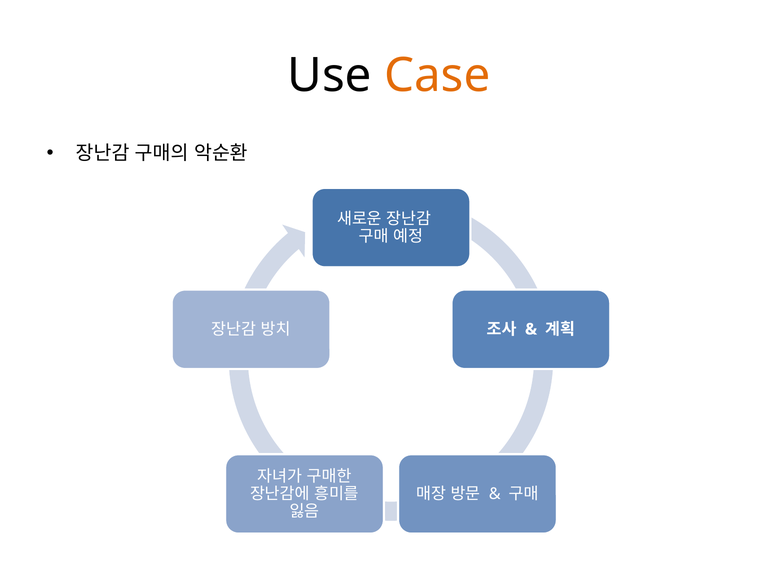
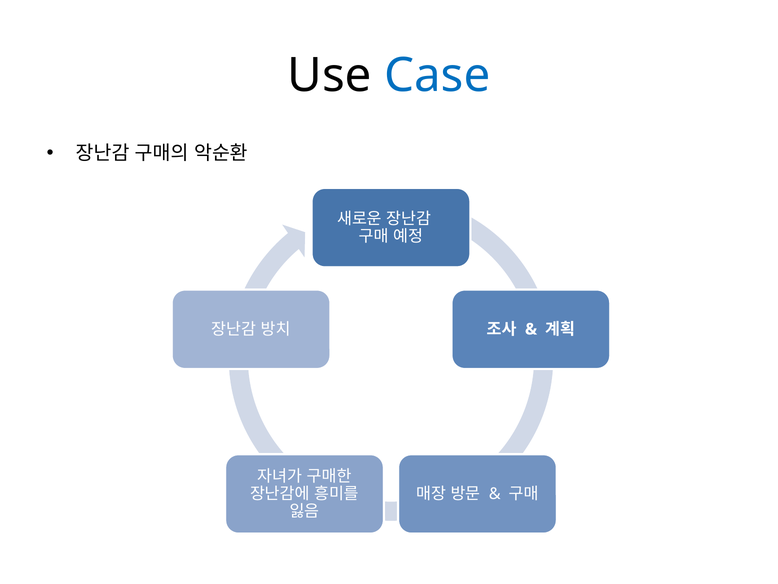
Case colour: orange -> blue (437, 75)
